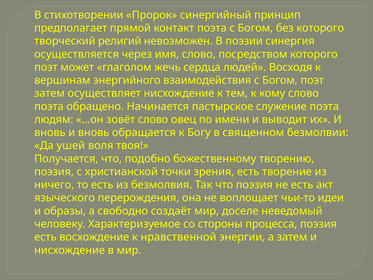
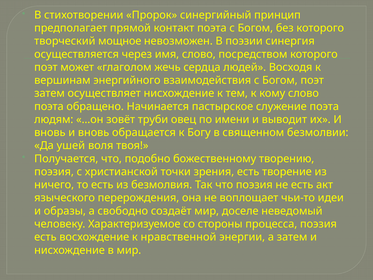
религий: религий -> мощное (120, 41)
зовёт слово: слово -> труби (153, 119)
